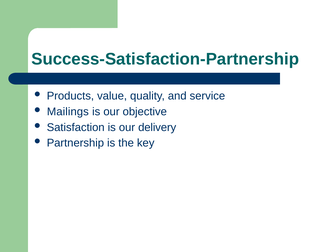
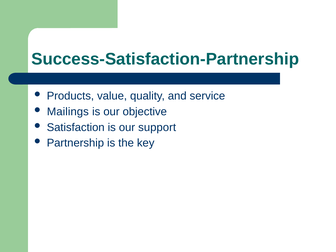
delivery: delivery -> support (157, 127)
